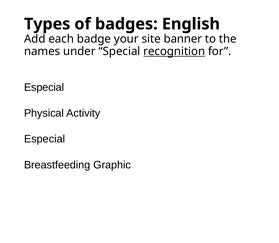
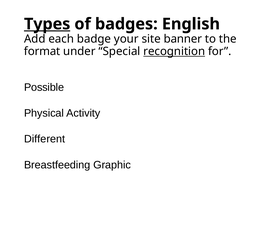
Types underline: none -> present (47, 24)
names: names -> format (42, 51)
Especial: Especial -> Possible (44, 87)
Especial: Especial -> Different (45, 139)
